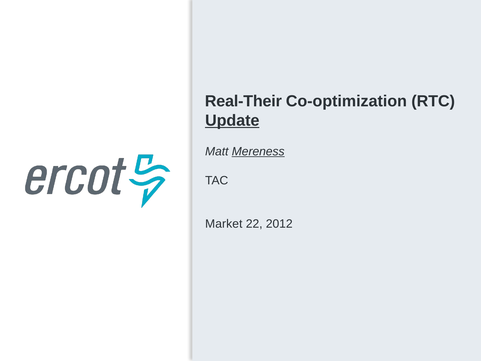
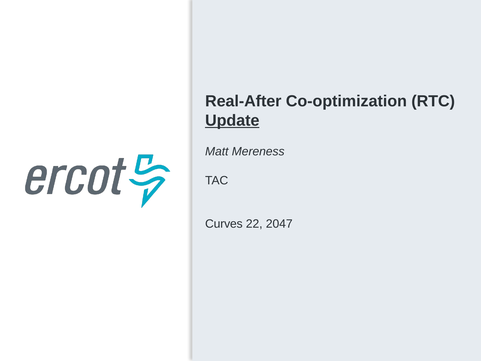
Real-Their: Real-Their -> Real-After (243, 101)
Mereness underline: present -> none (258, 151)
Market: Market -> Curves (224, 224)
2012: 2012 -> 2047 (279, 224)
